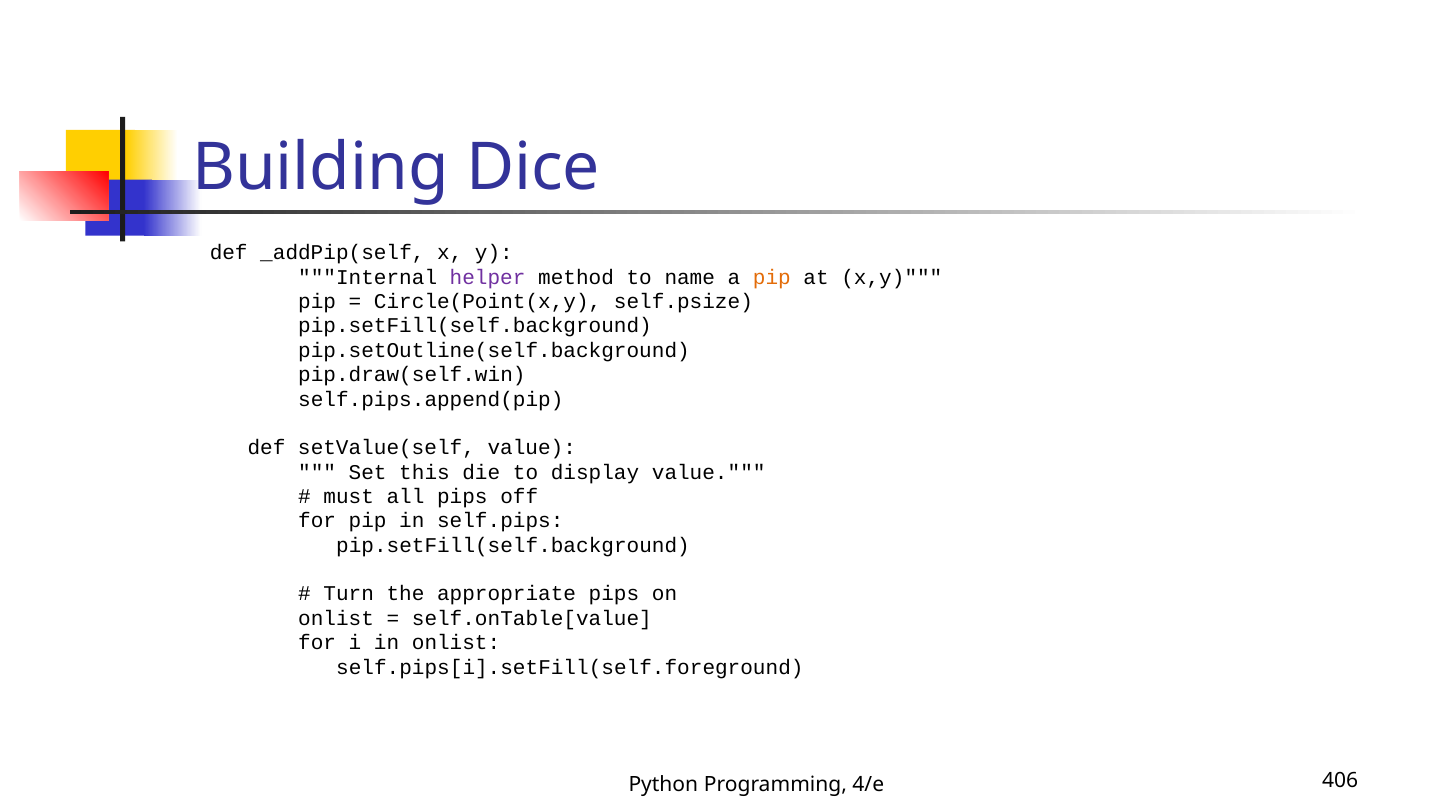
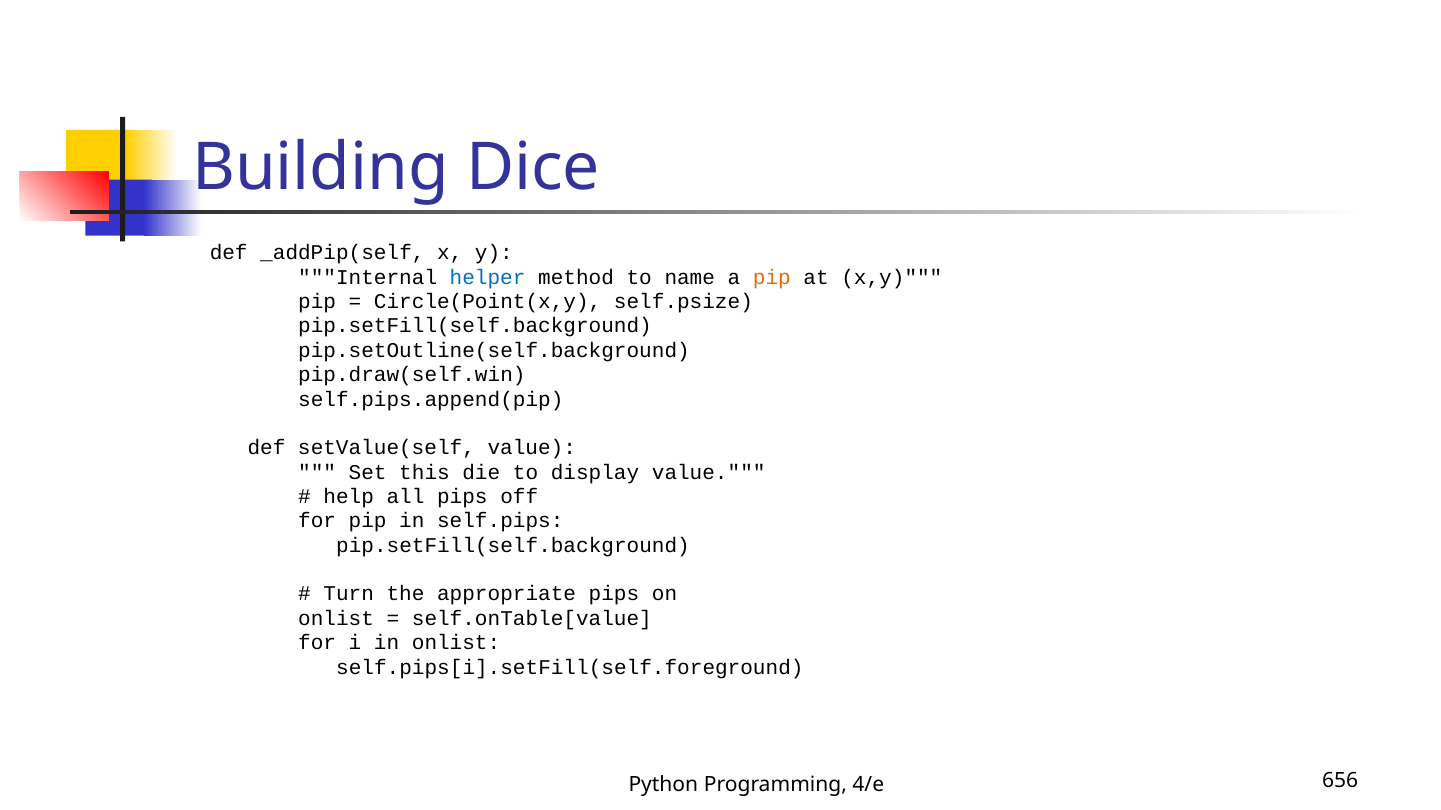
helper colour: purple -> blue (488, 278)
must: must -> help (349, 497)
406: 406 -> 656 (1340, 782)
